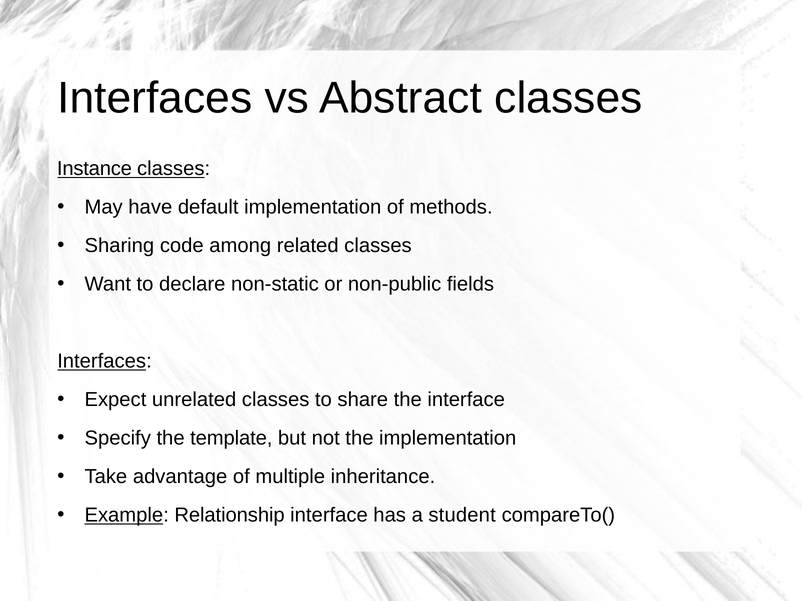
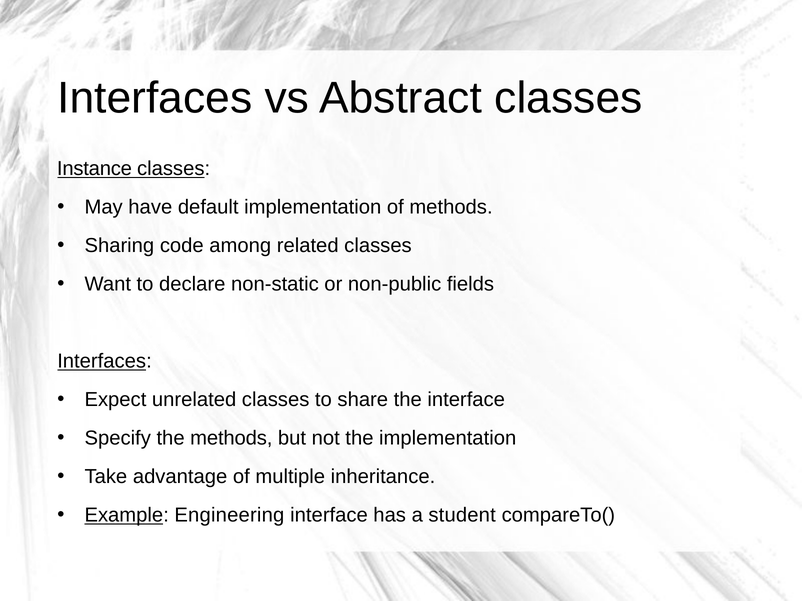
the template: template -> methods (231, 438)
Relationship: Relationship -> Engineering (229, 516)
